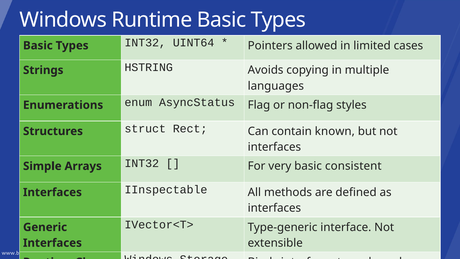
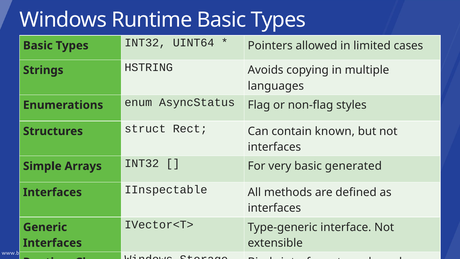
consistent: consistent -> generated (353, 166)
